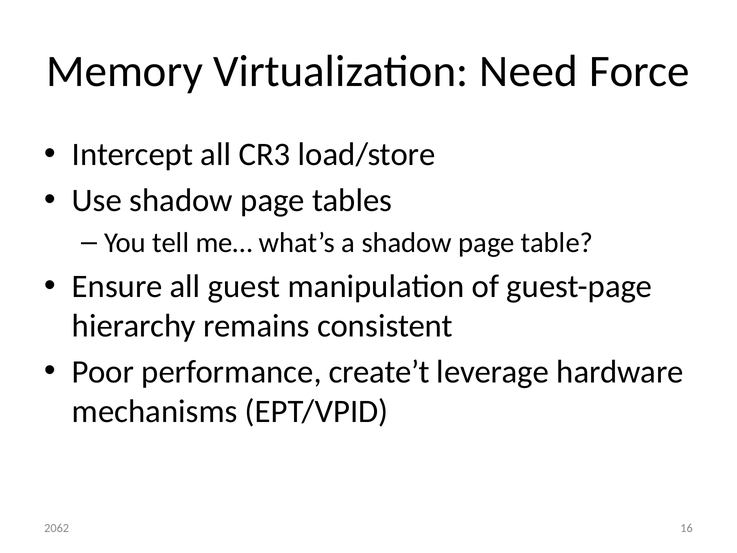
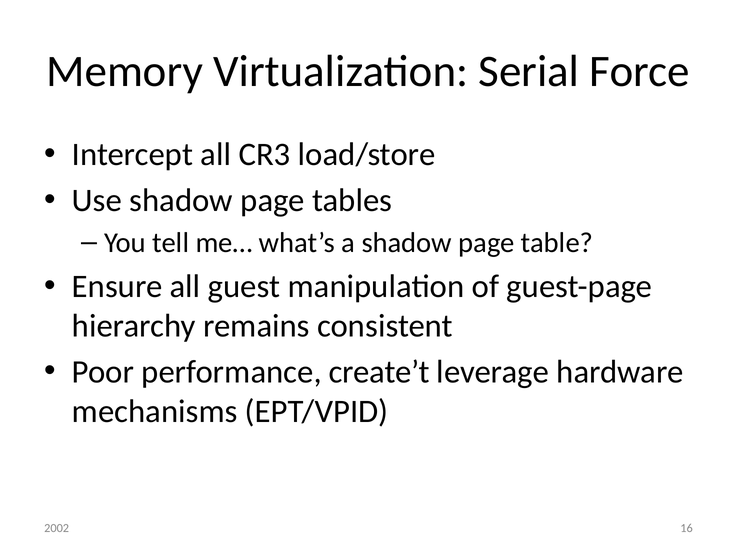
Need: Need -> Serial (529, 71)
2062: 2062 -> 2002 (57, 528)
